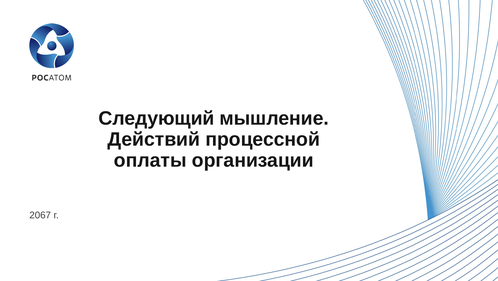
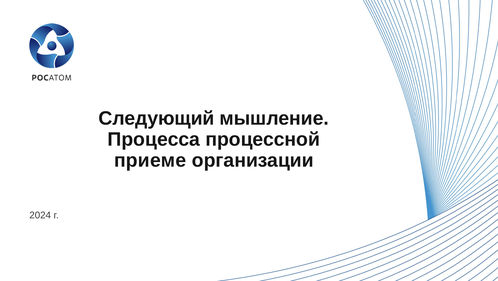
Действий: Действий -> Процесса (154, 139)
оплаты: оплаты -> приеме (150, 160)
2067: 2067 -> 2024 (40, 215)
